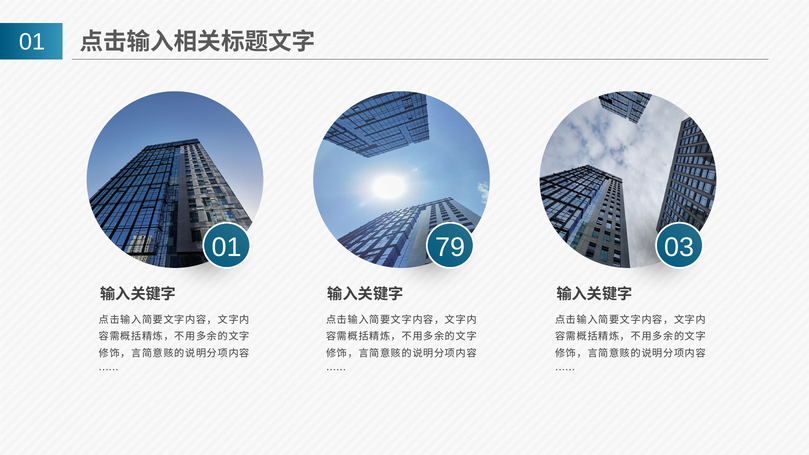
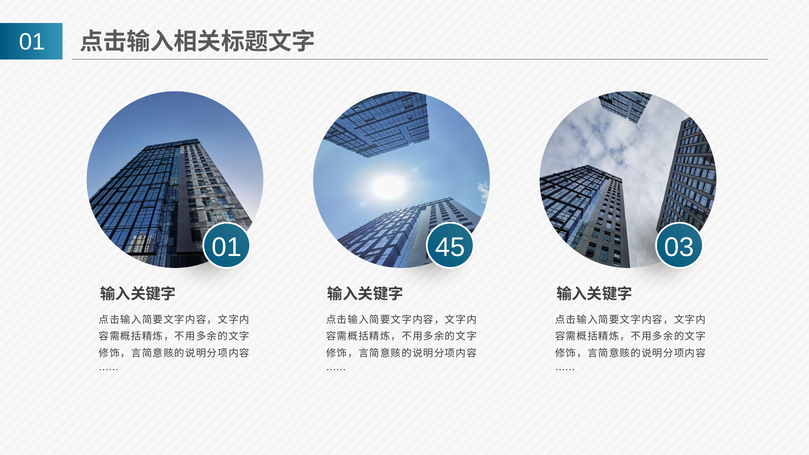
79: 79 -> 45 (450, 247)
